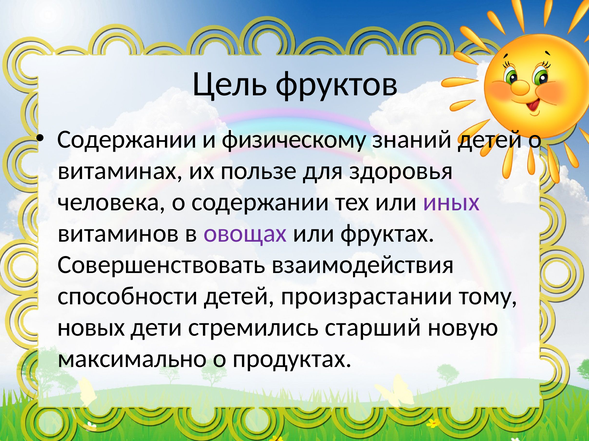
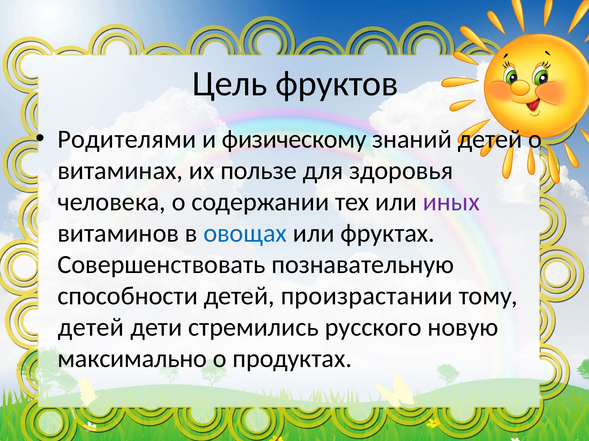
Содержании: Содержании -> Родителями (127, 139)
овощах colour: purple -> blue (245, 234)
взаимодействия: взаимодействия -> познавательную (363, 265)
новых: новых -> детей (91, 328)
старший: старший -> русского (373, 328)
